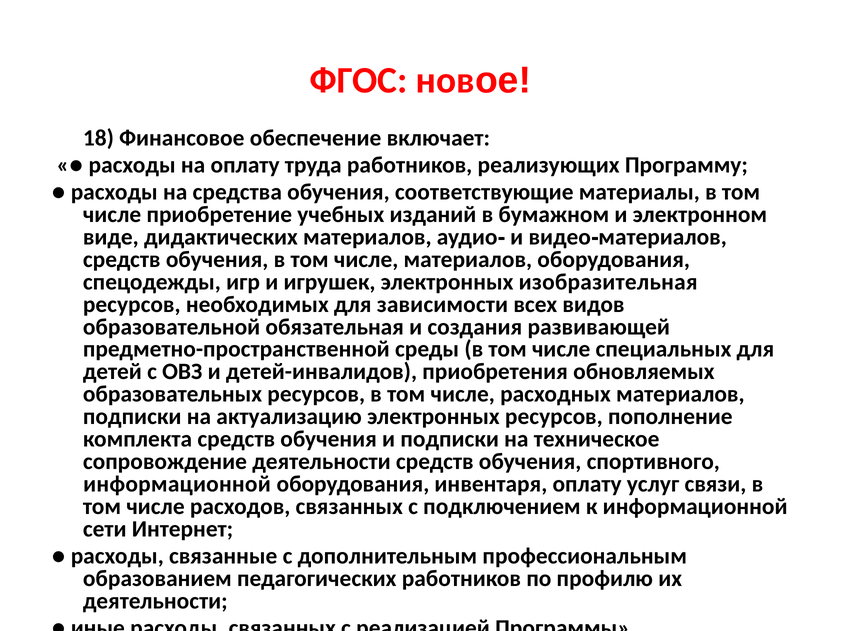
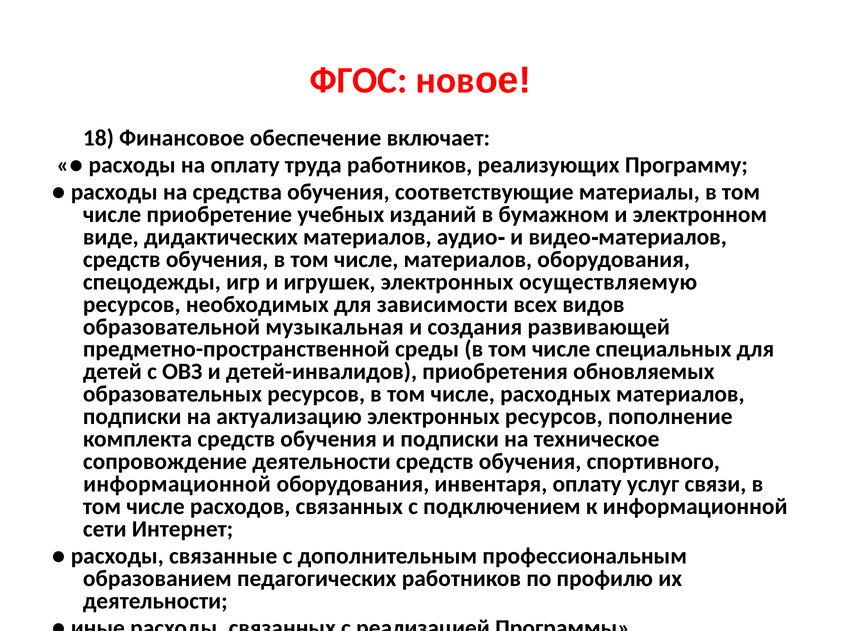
изобразительная: изобразительная -> осуществляемую (608, 282)
обязательная: обязательная -> музыкальная (335, 327)
